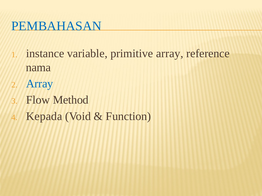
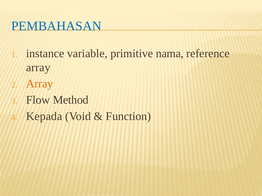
primitive array: array -> nama (170, 54)
nama: nama -> array (38, 68)
Array colour: blue -> orange (40, 84)
